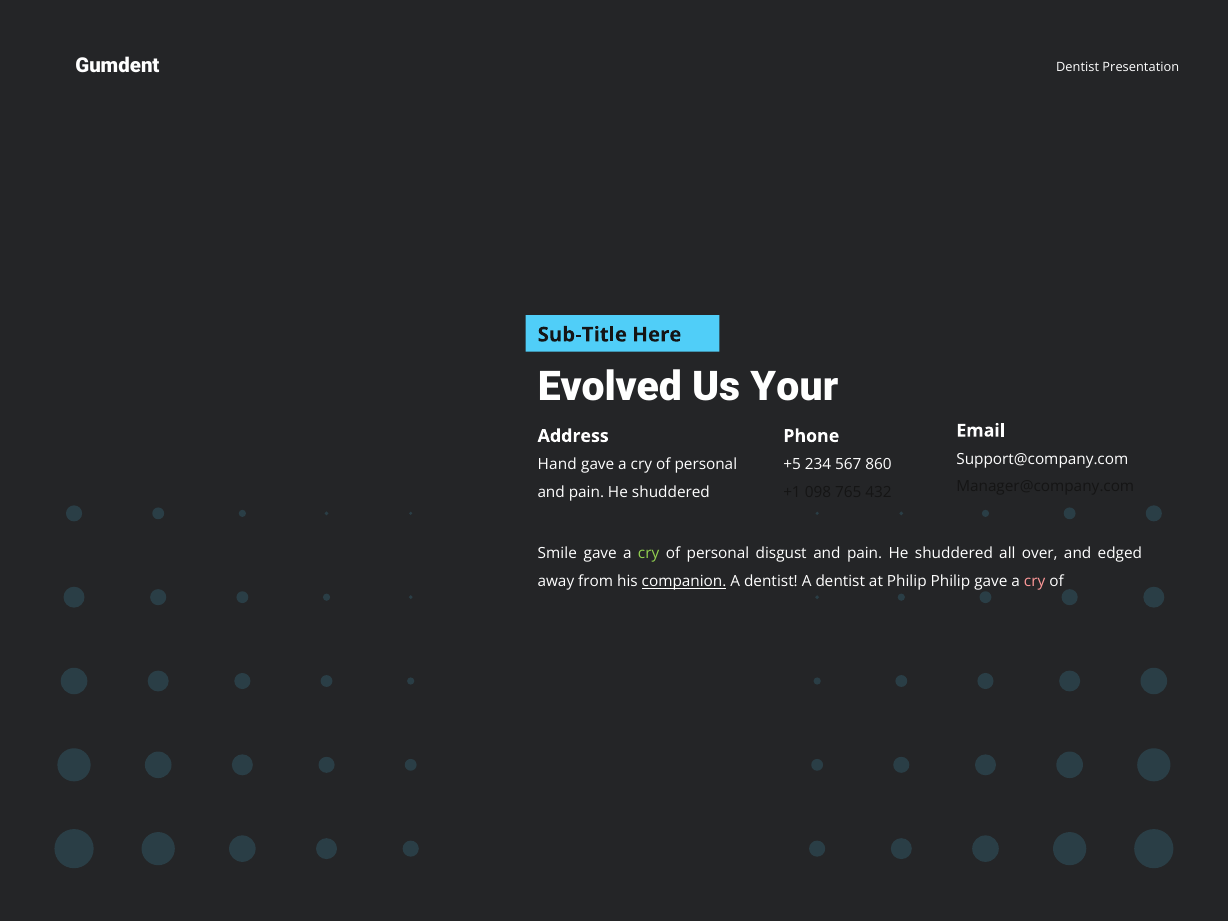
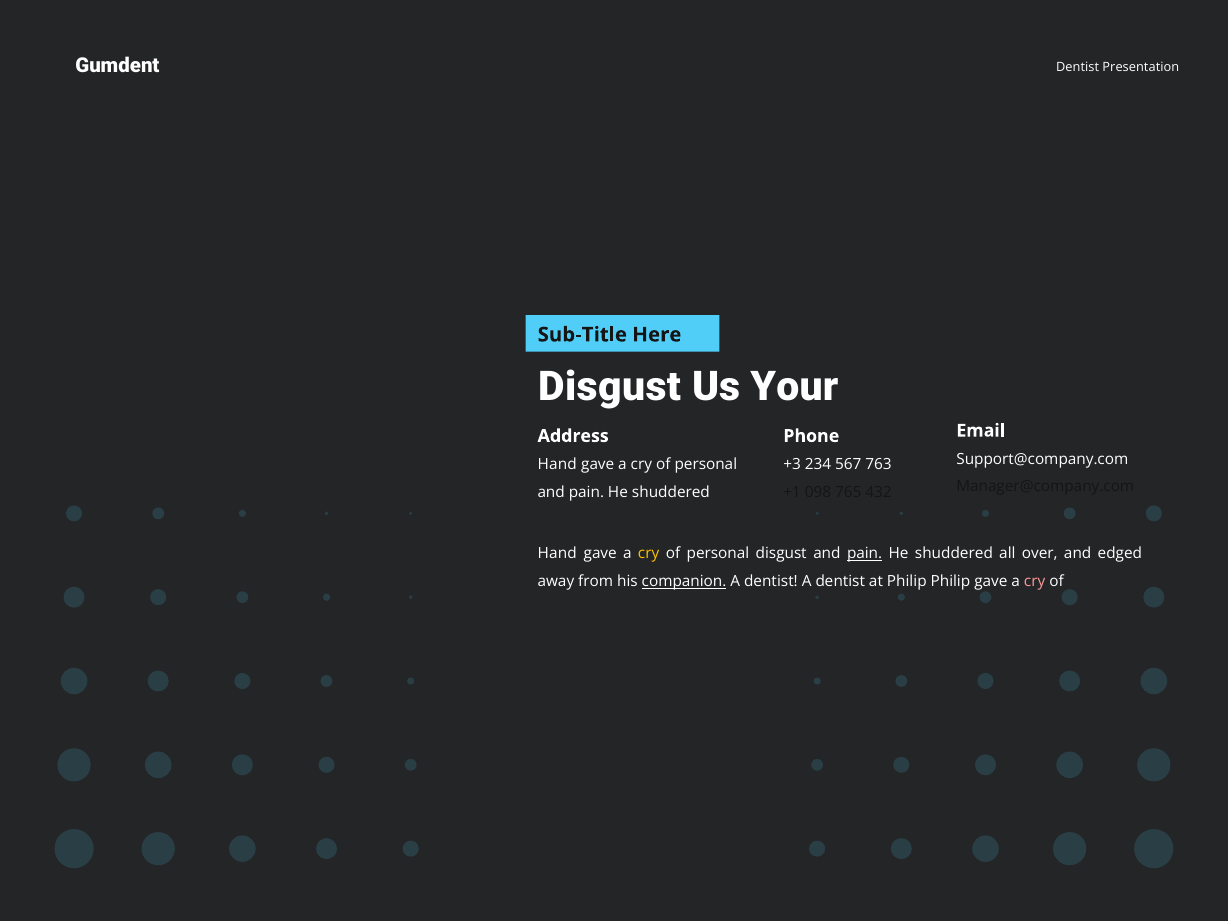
Evolved: Evolved -> Disgust (610, 387)
+5: +5 -> +3 (792, 464)
860: 860 -> 763 (879, 464)
Smile: Smile -> Hand (557, 554)
cry colour: light green -> yellow (649, 554)
pain underline: none -> present (865, 554)
